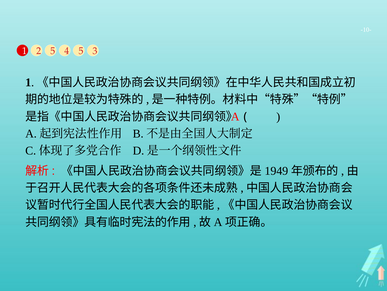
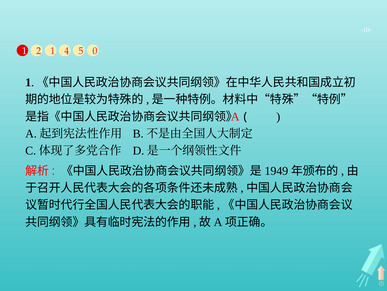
2 5: 5 -> 1 (53, 51)
3: 3 -> 0 (95, 51)
